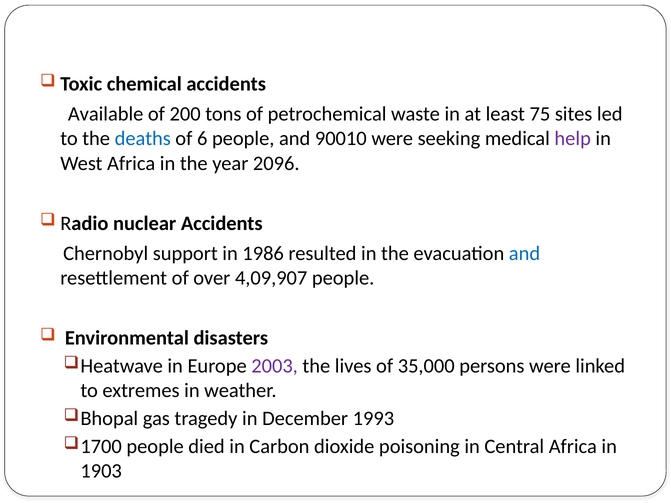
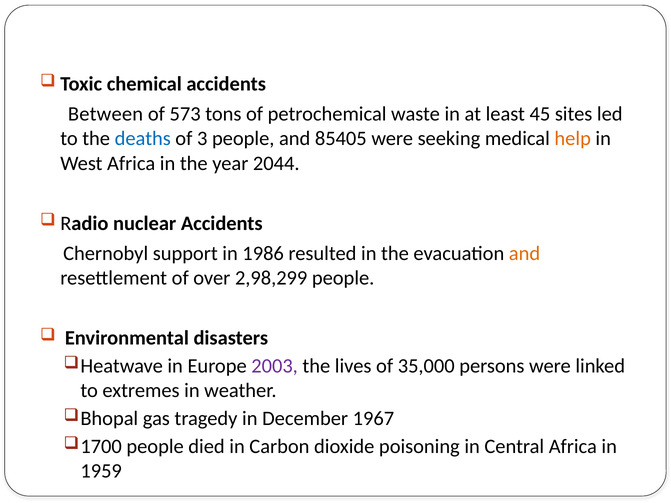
Available: Available -> Between (106, 114)
200: 200 -> 573 (185, 114)
75: 75 -> 45 (540, 114)
6: 6 -> 3 (202, 139)
90010: 90010 -> 85405 (341, 139)
help colour: purple -> orange (573, 139)
2096: 2096 -> 2044 (276, 163)
and colour: blue -> orange (525, 253)
4,09,907: 4,09,907 -> 2,98,299 (271, 278)
1993: 1993 -> 1967 (373, 419)
1903: 1903 -> 1959 (101, 471)
